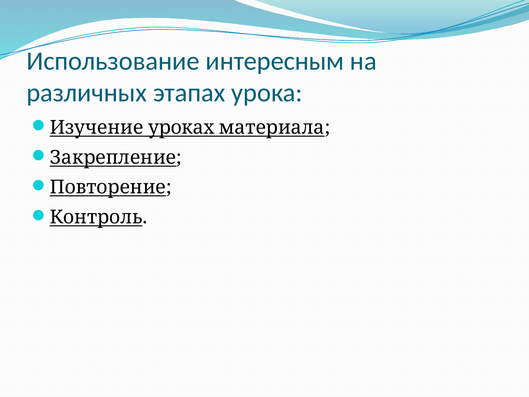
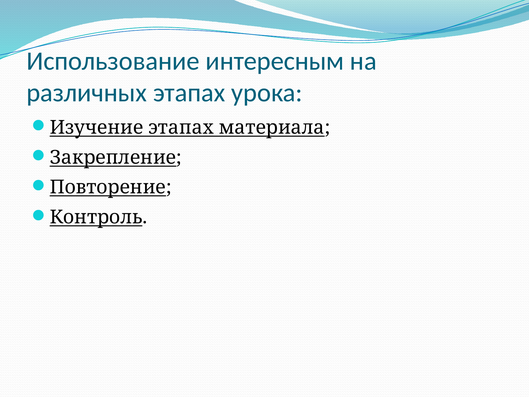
Изучение уроках: уроках -> этапах (181, 127)
